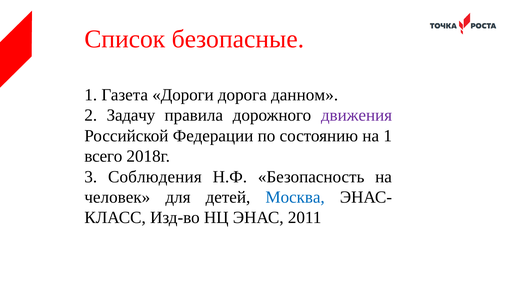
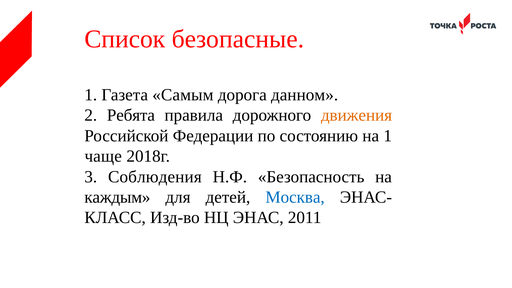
Дороги: Дороги -> Самым (183, 95)
Задачу: Задачу -> Ребята (131, 115)
движения colour: purple -> orange (356, 115)
всего: всего -> чаще (103, 156)
человек: человек -> каждым (117, 197)
